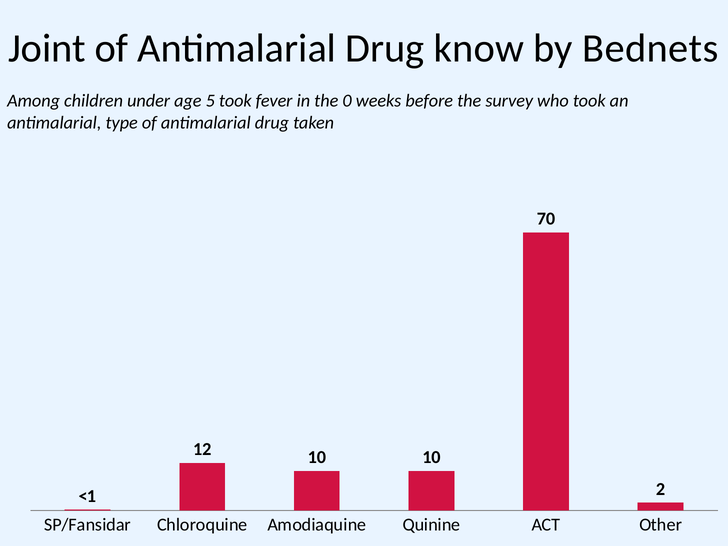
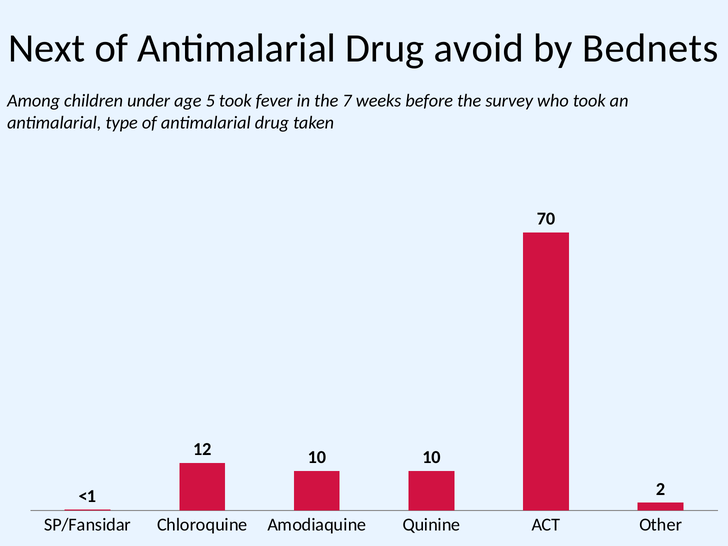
Joint: Joint -> Next (47, 48)
know: know -> avoid (479, 48)
0: 0 -> 7 (347, 101)
